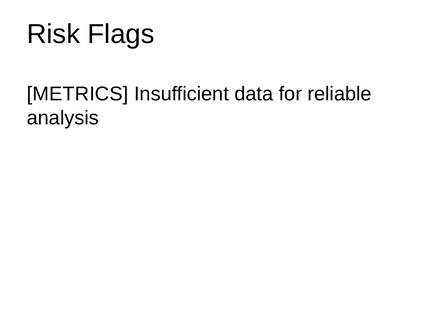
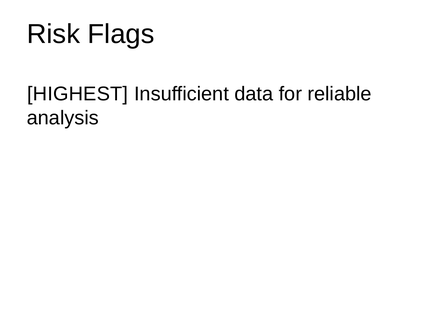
METRICS: METRICS -> HIGHEST (78, 94)
